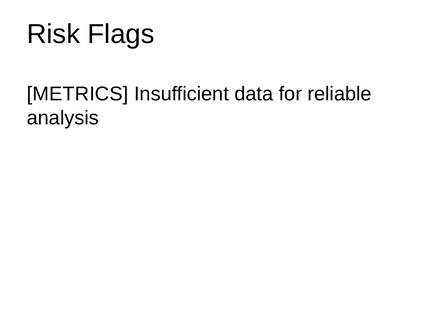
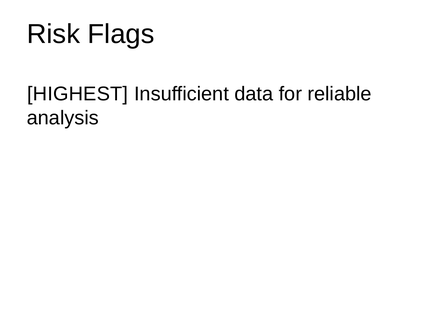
METRICS: METRICS -> HIGHEST (78, 94)
